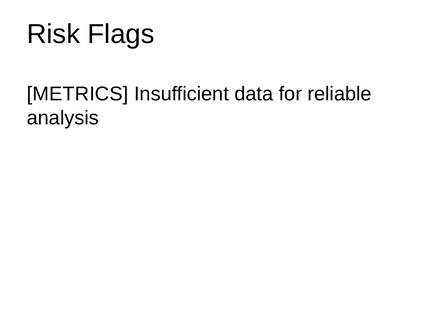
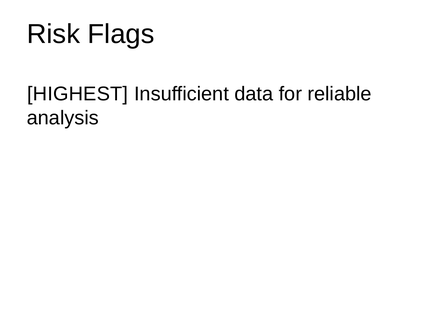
METRICS: METRICS -> HIGHEST (78, 94)
